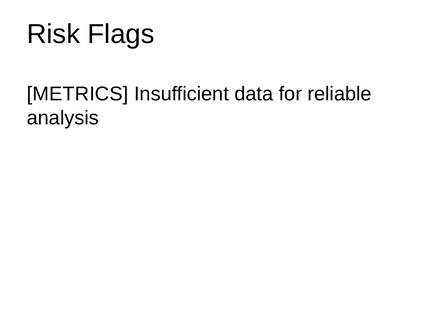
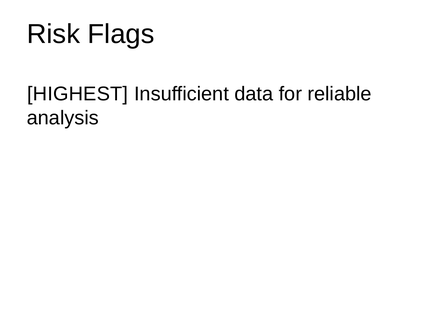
METRICS: METRICS -> HIGHEST (78, 94)
